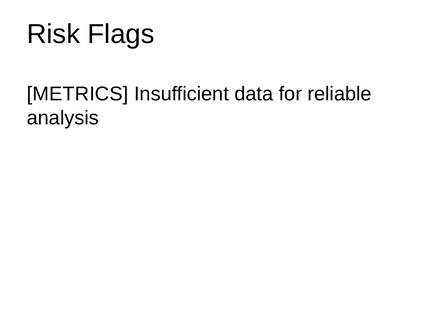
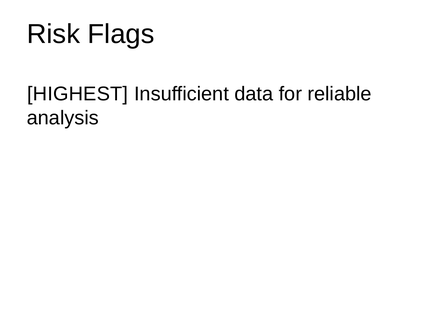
METRICS: METRICS -> HIGHEST (78, 94)
